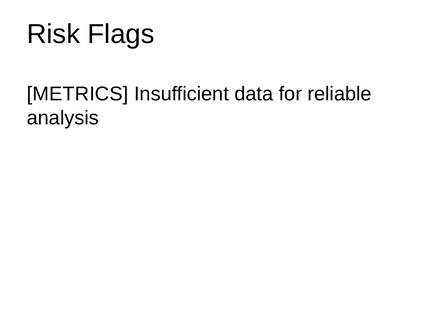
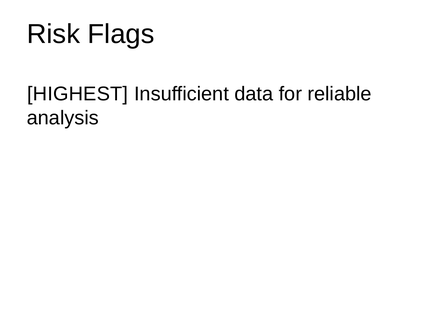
METRICS: METRICS -> HIGHEST (78, 94)
